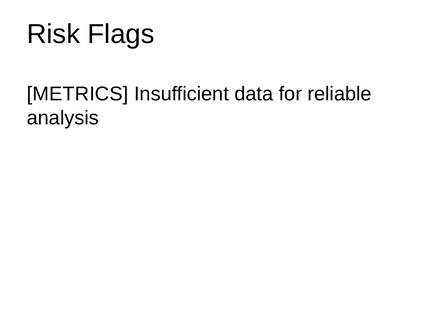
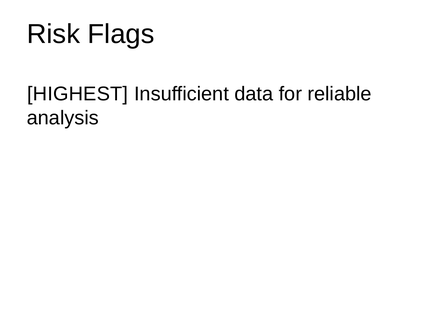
METRICS: METRICS -> HIGHEST (78, 94)
